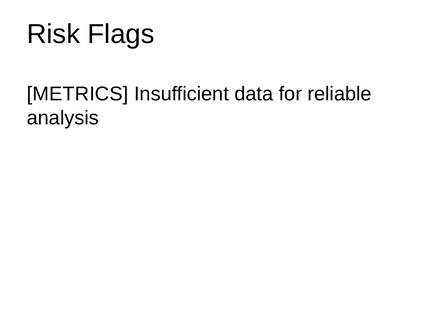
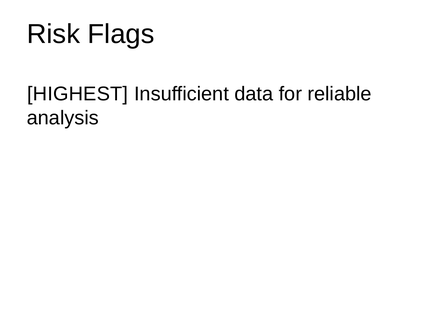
METRICS: METRICS -> HIGHEST (78, 94)
